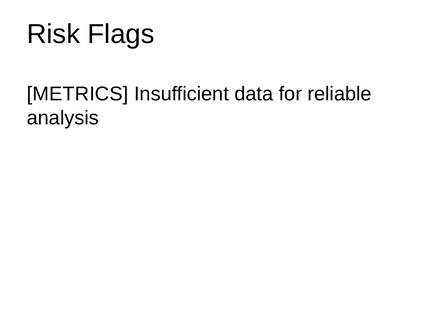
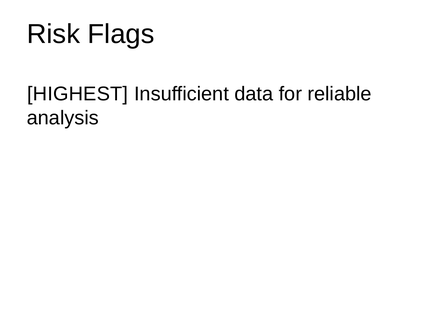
METRICS: METRICS -> HIGHEST (78, 94)
